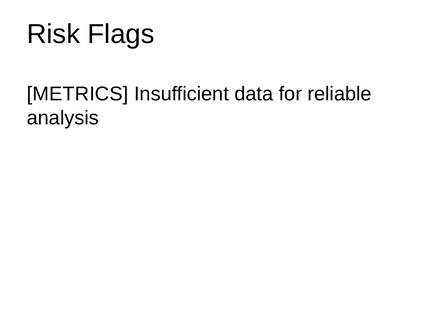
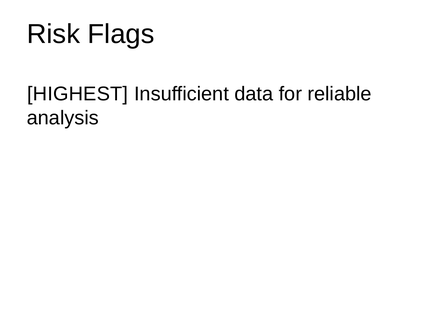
METRICS: METRICS -> HIGHEST (78, 94)
